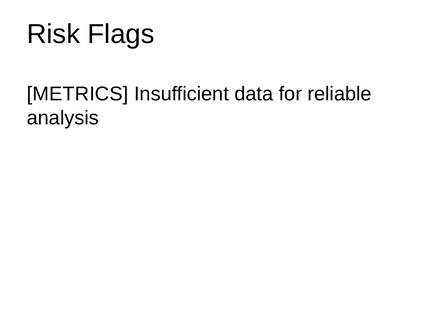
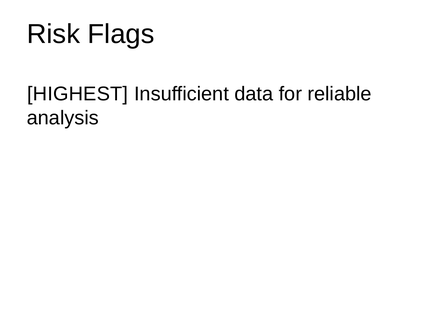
METRICS: METRICS -> HIGHEST (78, 94)
